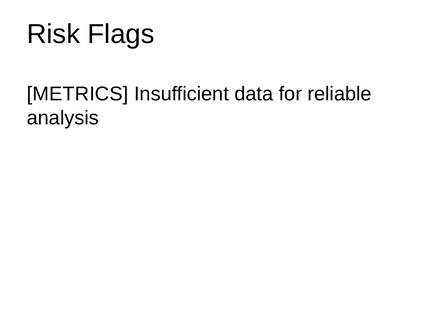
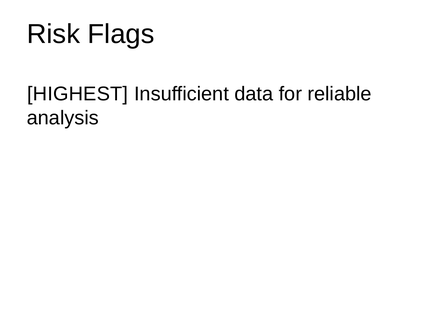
METRICS: METRICS -> HIGHEST (78, 94)
